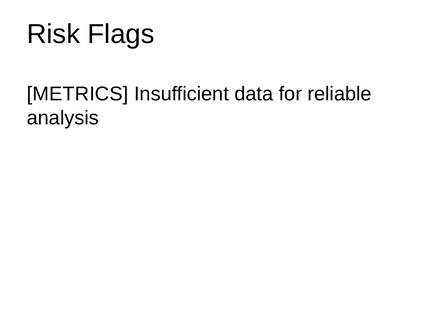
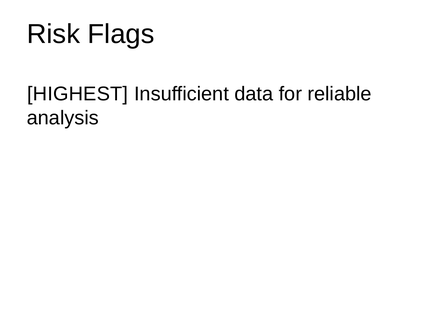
METRICS: METRICS -> HIGHEST (78, 94)
